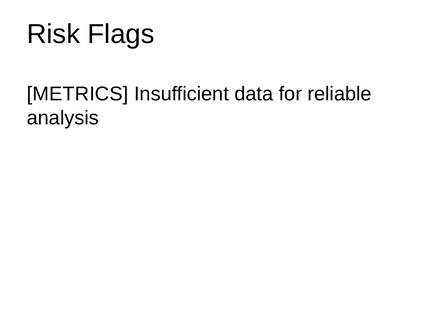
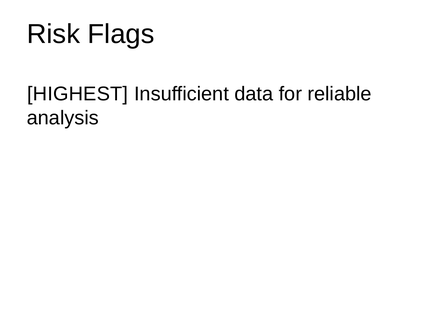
METRICS: METRICS -> HIGHEST (78, 94)
